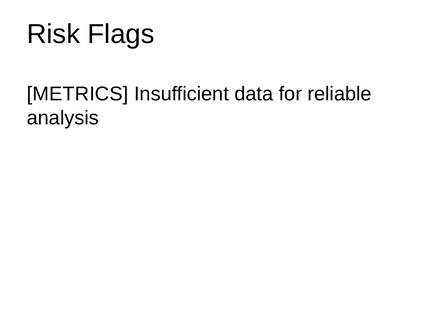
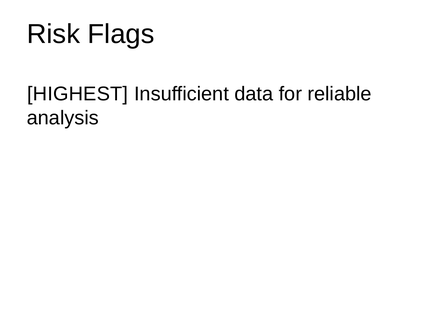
METRICS: METRICS -> HIGHEST (78, 94)
